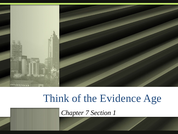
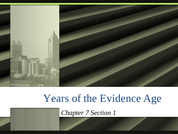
Think: Think -> Years (56, 98)
